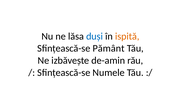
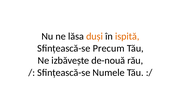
duși colour: blue -> orange (95, 36)
Pământ: Pământ -> Precum (109, 48)
de-amin: de-amin -> de-nouă (108, 60)
